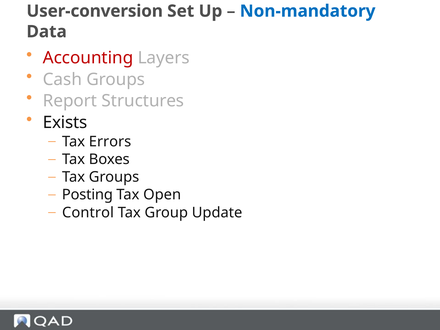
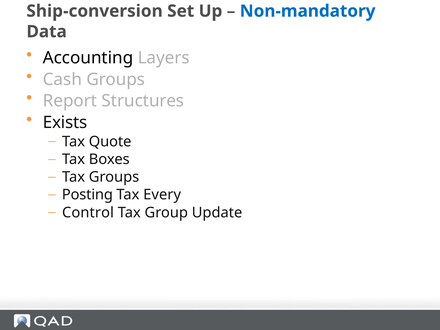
User-conversion: User-conversion -> Ship-conversion (95, 11)
Accounting colour: red -> black (88, 58)
Errors: Errors -> Quote (110, 142)
Open: Open -> Every (162, 195)
